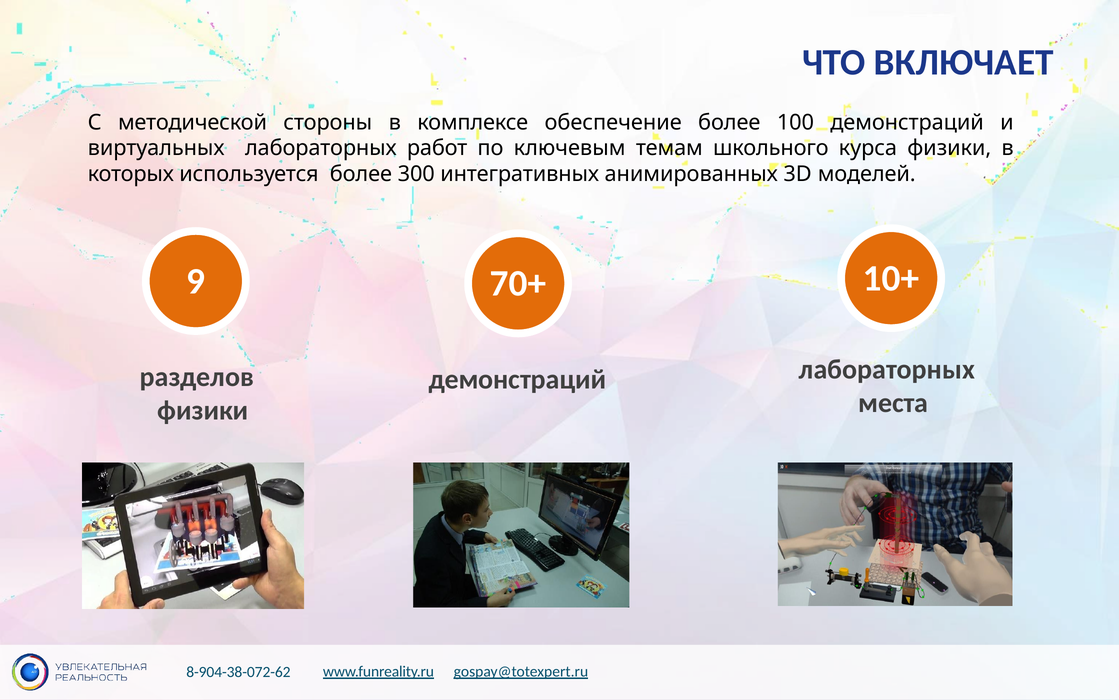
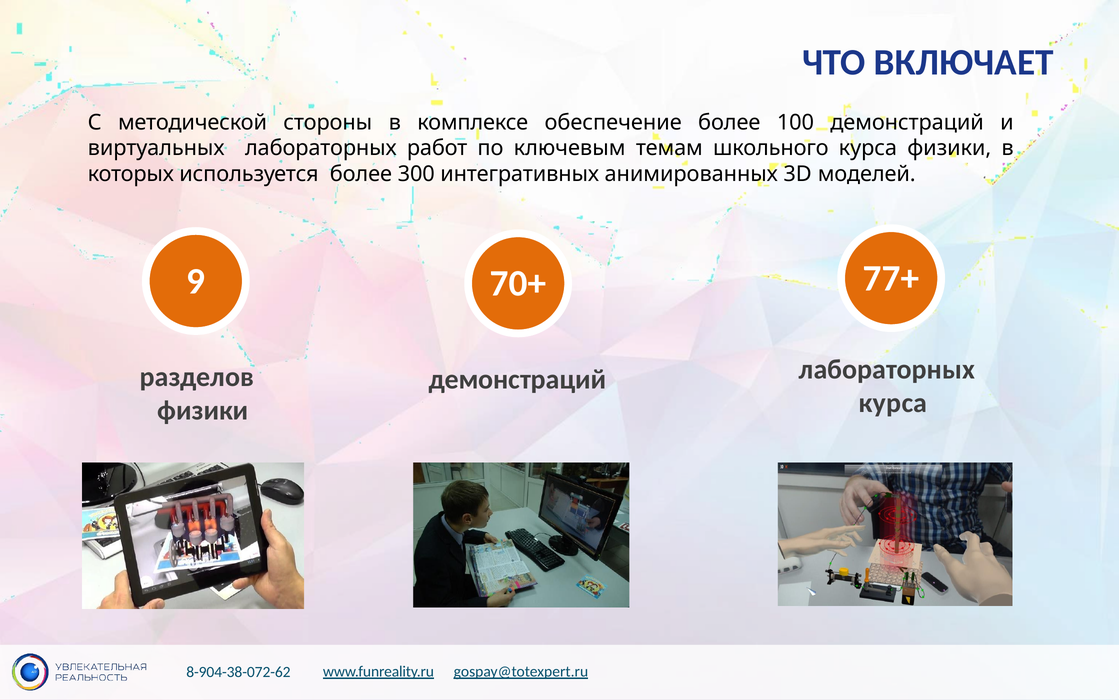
10+: 10+ -> 77+ (891, 278)
места: места -> курса (893, 403)
